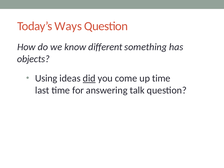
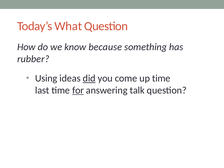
Ways: Ways -> What (68, 26)
different: different -> because (105, 47)
objects: objects -> rubber (33, 59)
for underline: none -> present (78, 90)
